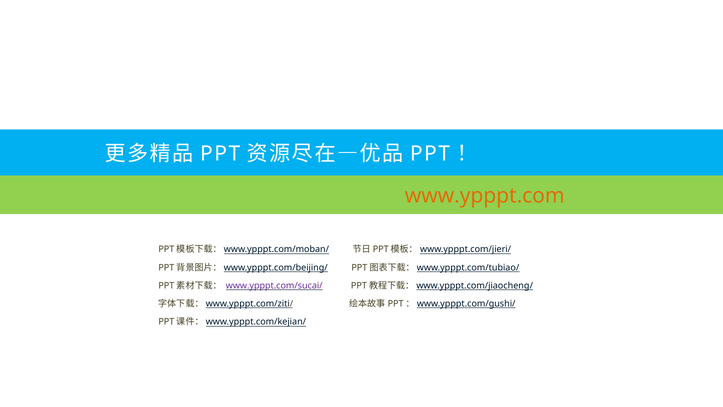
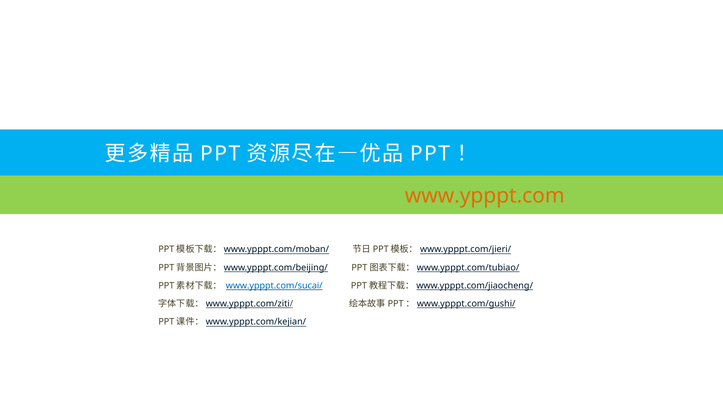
www.ypppt.com/sucai/ colour: purple -> blue (274, 285)
